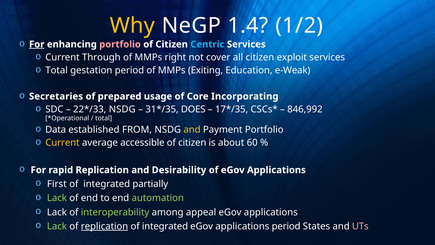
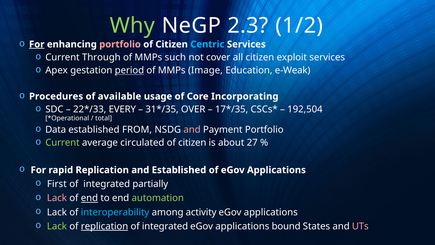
Why colour: yellow -> light green (132, 26)
1.4: 1.4 -> 2.3 (248, 26)
right: right -> such (175, 57)
Total: Total -> Apex (57, 70)
period underline: none -> present (129, 70)
Exiting: Exiting -> Image (205, 70)
Secretaries: Secretaries -> Procedures (56, 96)
prepared: prepared -> available (119, 96)
NSDG: NSDG -> EVERY (122, 109)
DOES: DOES -> OVER (193, 109)
846,992: 846,992 -> 192,504 (305, 109)
and colour: yellow -> pink (192, 130)
Current colour: yellow -> light green (62, 143)
accessible: accessible -> circulated (142, 143)
60: 60 -> 27 (252, 143)
and Desirability: Desirability -> Established (179, 170)
Lack colour: light green -> pink (57, 198)
end underline: none -> present (89, 198)
interoperability colour: light green -> light blue (115, 212)
appeal: appeal -> activity (201, 212)
applications period: period -> bound (286, 226)
